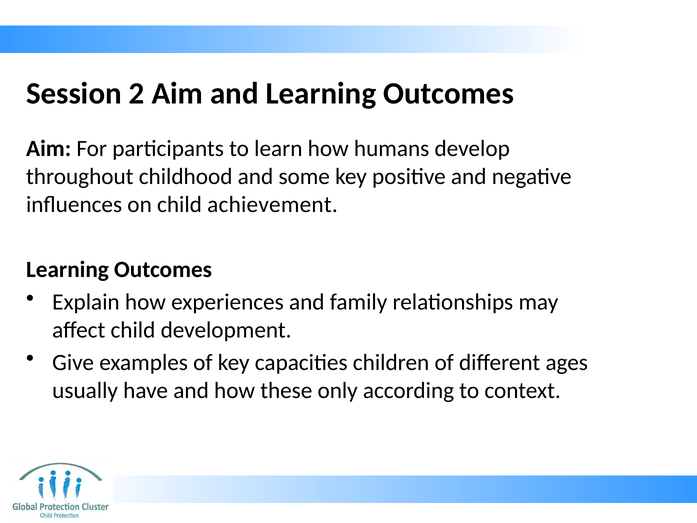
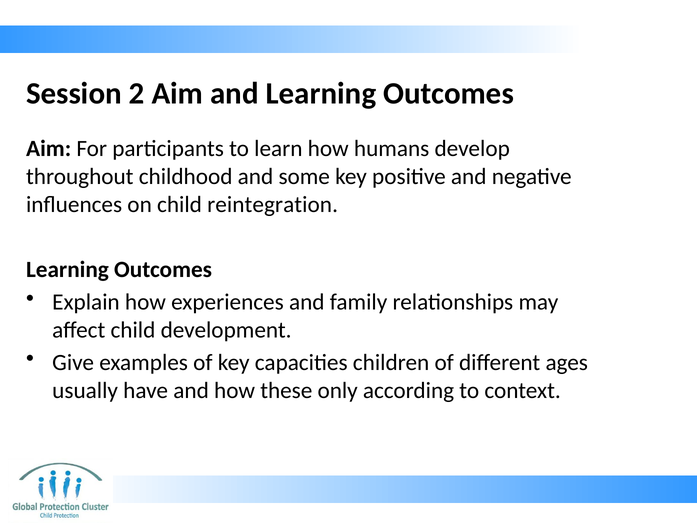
achievement: achievement -> reintegration (273, 204)
